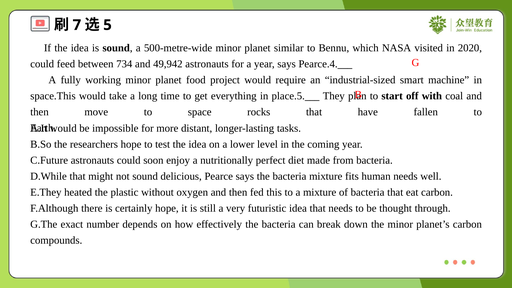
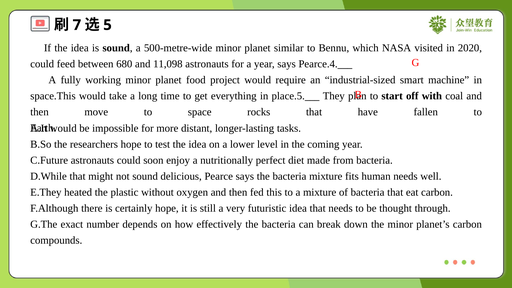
734: 734 -> 680 (124, 64)
49,942: 49,942 -> 11,098 (168, 64)
